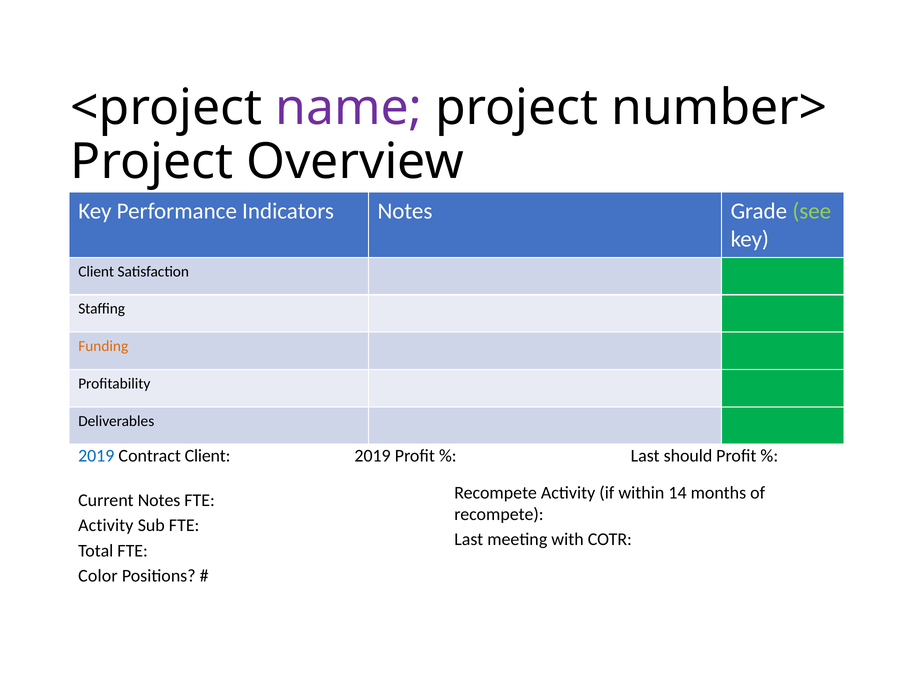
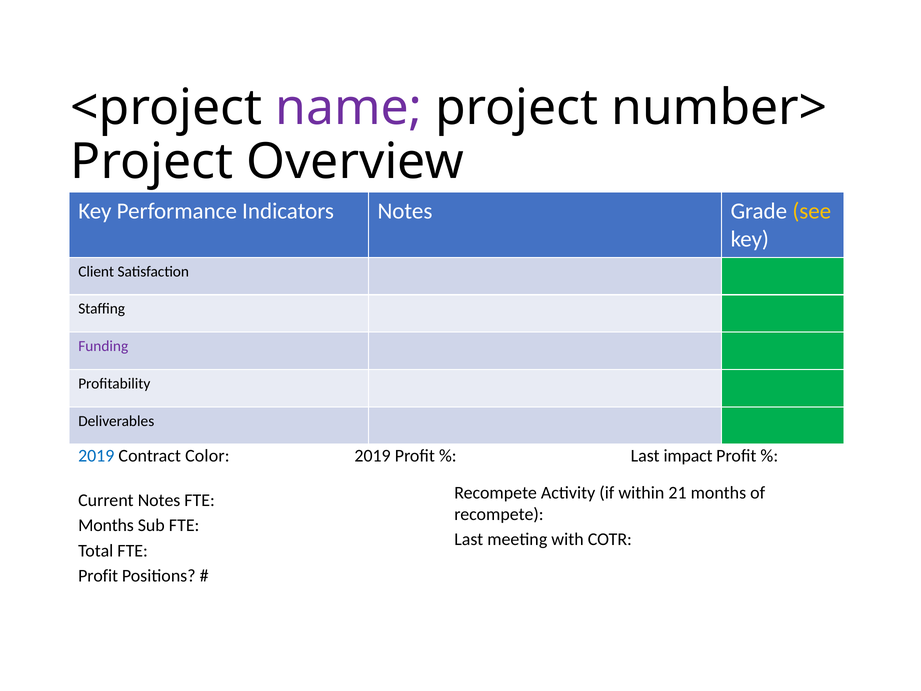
see colour: light green -> yellow (812, 211)
Funding colour: orange -> purple (103, 346)
Contract Client: Client -> Color (207, 455)
should: should -> impact (688, 455)
14: 14 -> 21 (678, 492)
Activity: Activity -> Months (106, 525)
Color: Color -> Profit (98, 576)
